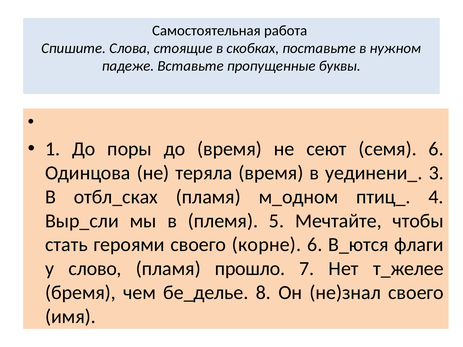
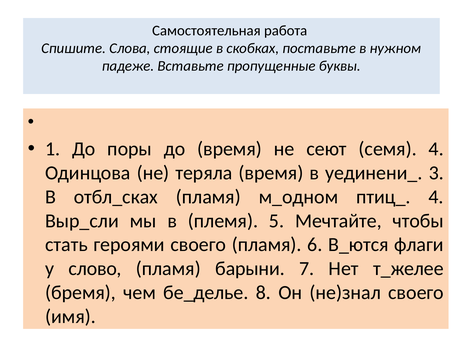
семя 6: 6 -> 4 (436, 149)
своего корне: корне -> пламя (267, 245)
прошло: прошло -> барыни (250, 269)
